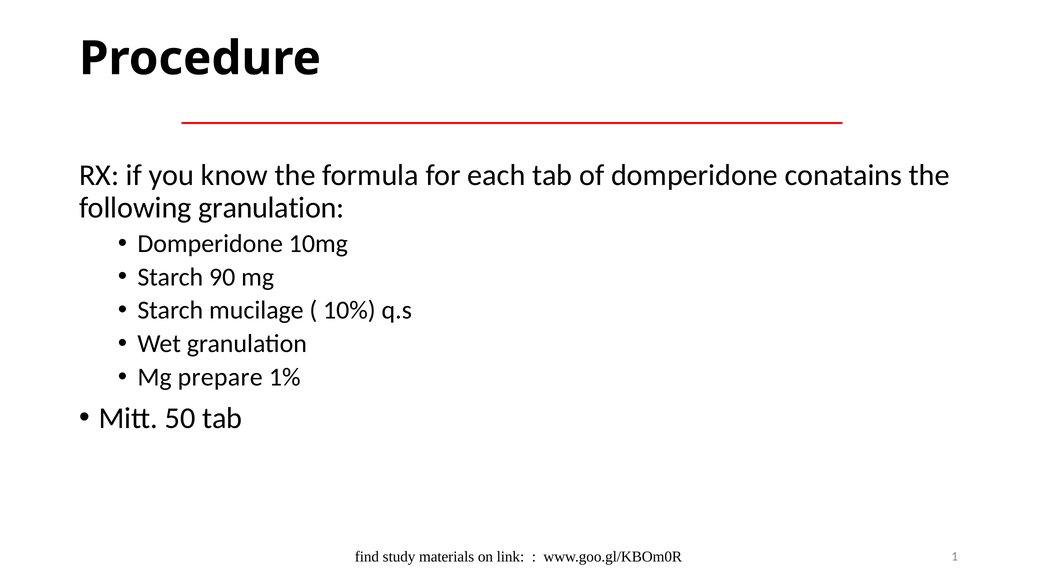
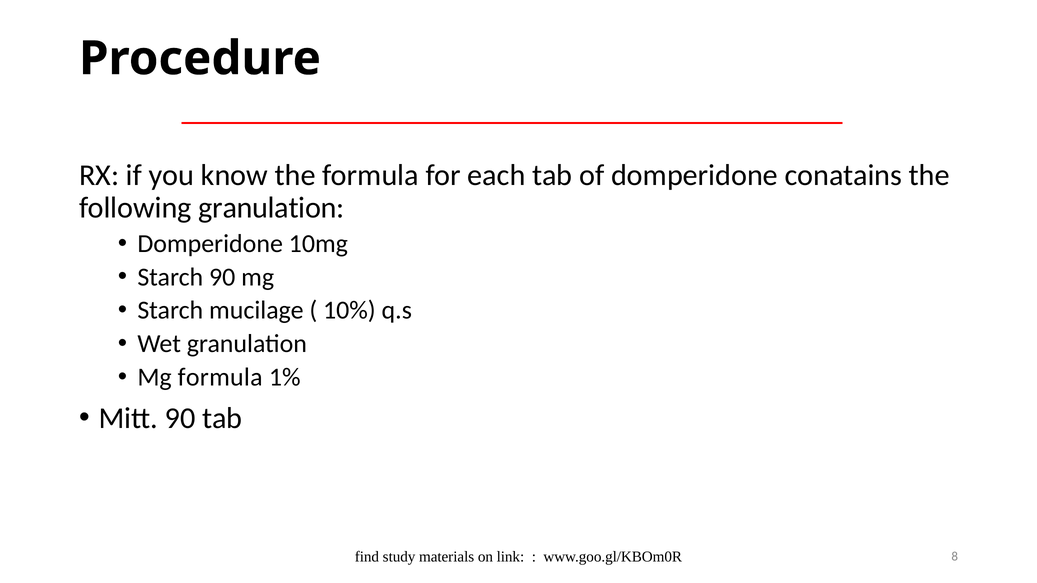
Mg prepare: prepare -> formula (220, 377)
Mitt 50: 50 -> 90 (180, 418)
1: 1 -> 8 (955, 557)
